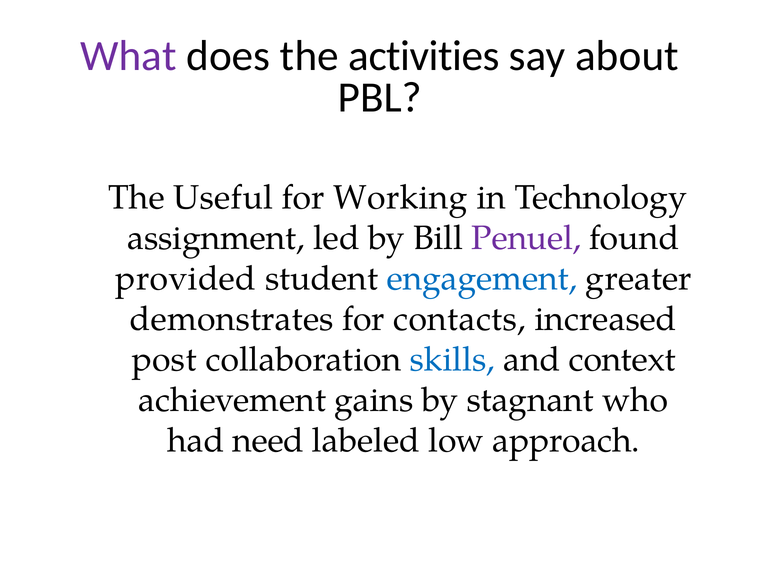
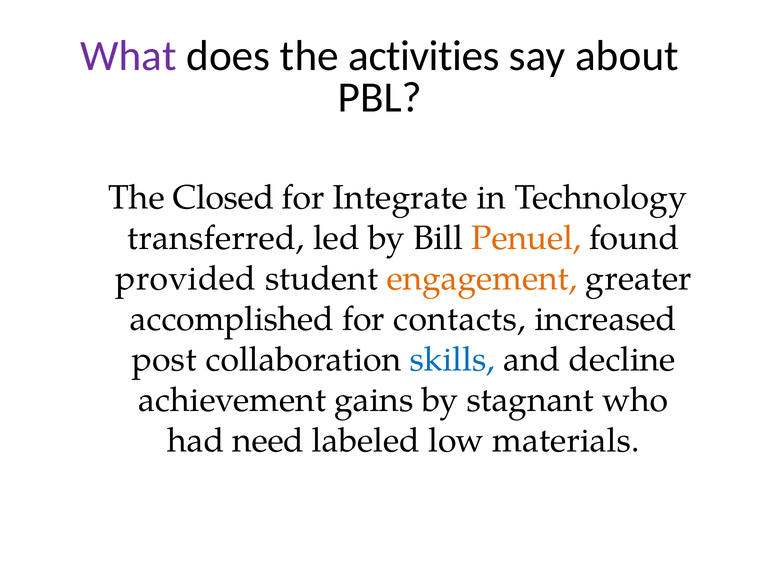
Useful: Useful -> Closed (223, 197)
Working: Working -> Integrate (401, 197)
assignment: assignment -> transferred (216, 238)
Penuel colour: purple -> orange (526, 238)
engagement colour: blue -> orange (482, 279)
demonstrates: demonstrates -> accomplished (232, 319)
context: context -> decline (622, 360)
approach: approach -> materials (566, 441)
